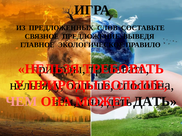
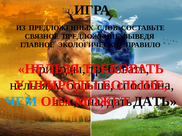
ЧЕМ colour: pink -> light blue (21, 102)
